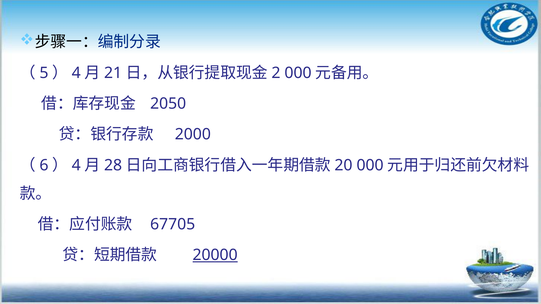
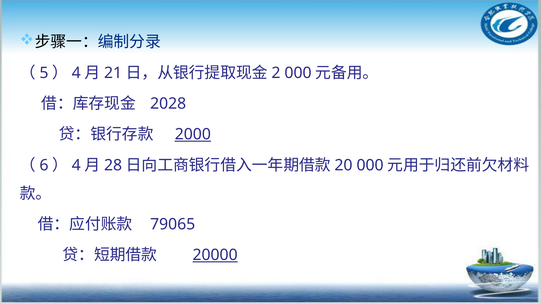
2050: 2050 -> 2028 (168, 104)
2000 underline: none -> present (193, 135)
67705: 67705 -> 79065 (173, 225)
